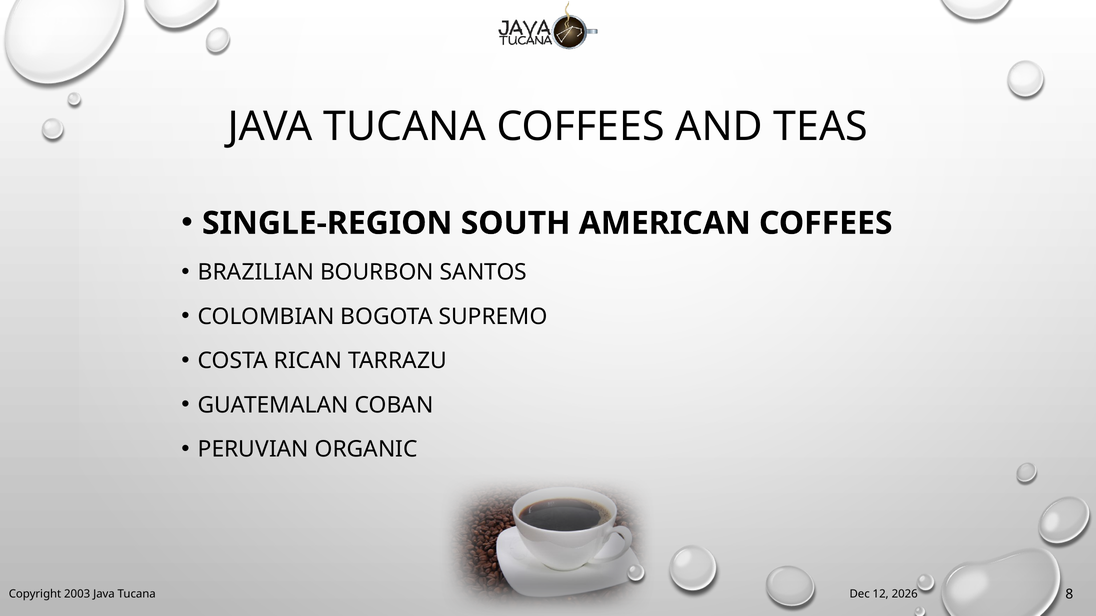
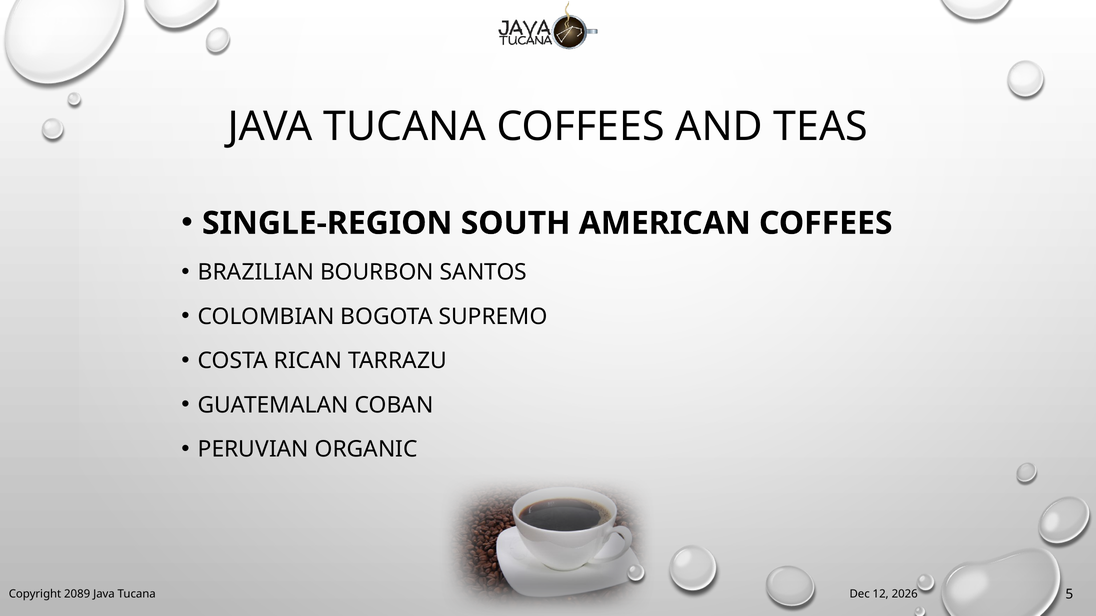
2003: 2003 -> 2089 (77, 595)
8: 8 -> 5 (1069, 595)
